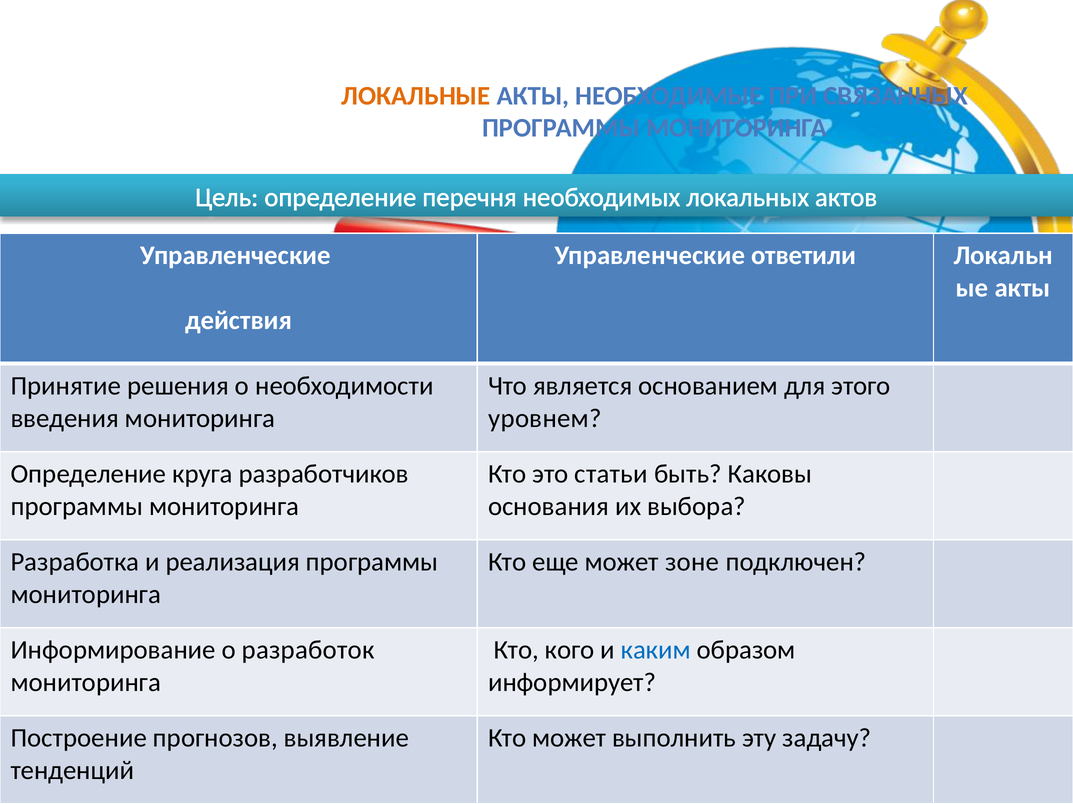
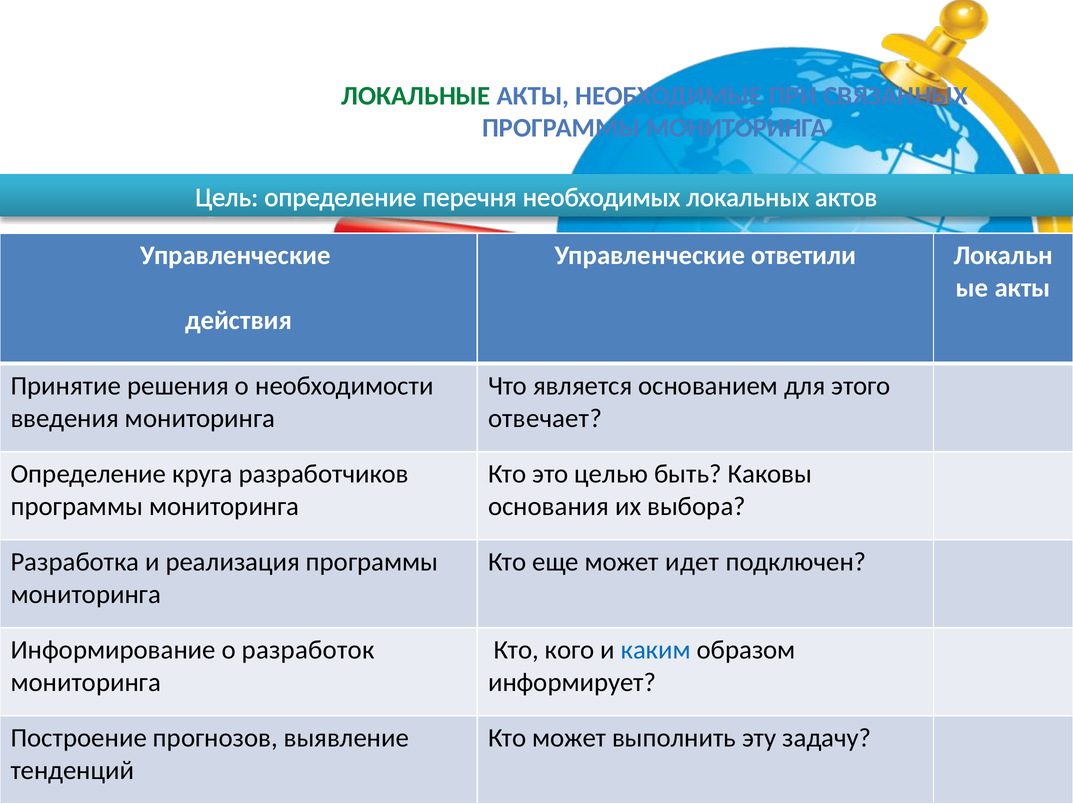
ЛОКАЛЬНЫЕ colour: orange -> green (416, 96)
уровнем: уровнем -> отвечает (545, 419)
статьи: статьи -> целью (611, 474)
зоне: зоне -> идет (692, 562)
